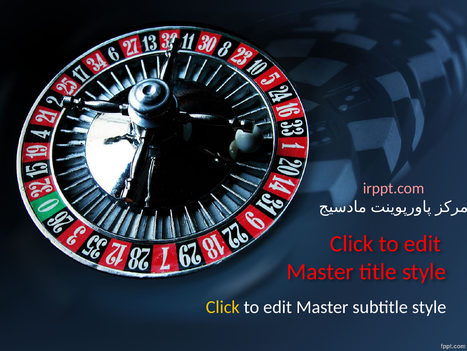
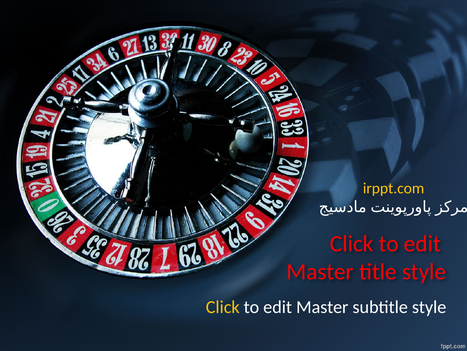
irppt.com colour: pink -> yellow (394, 188)
